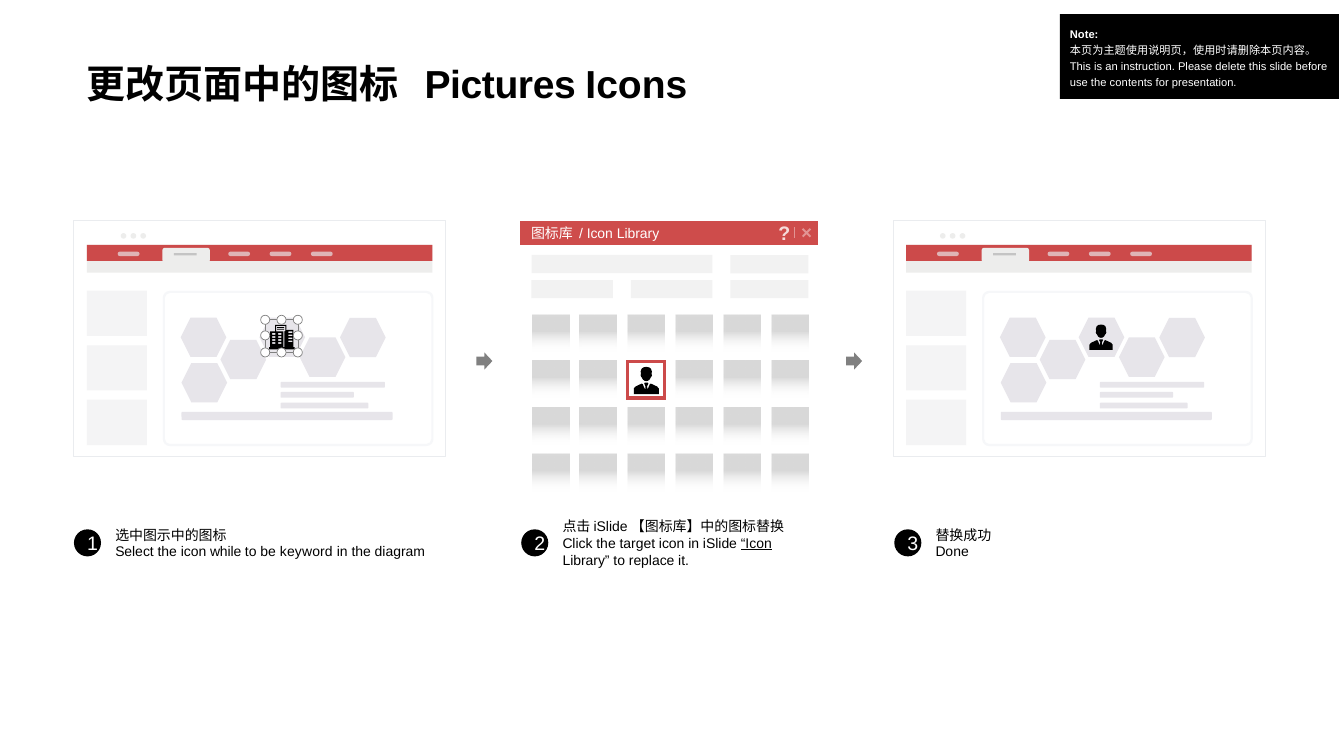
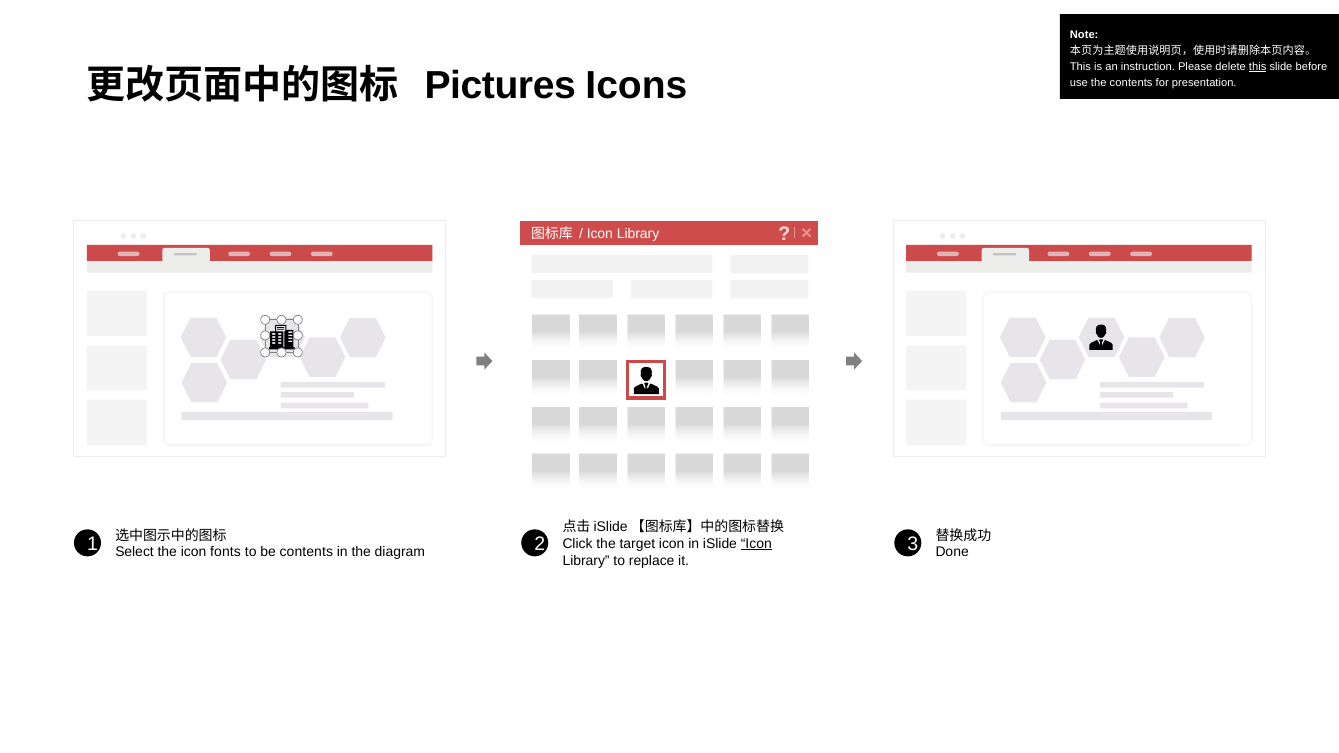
this underline: none -> present (1258, 67)
while: while -> fonts (226, 552)
be keyword: keyword -> contents (306, 552)
